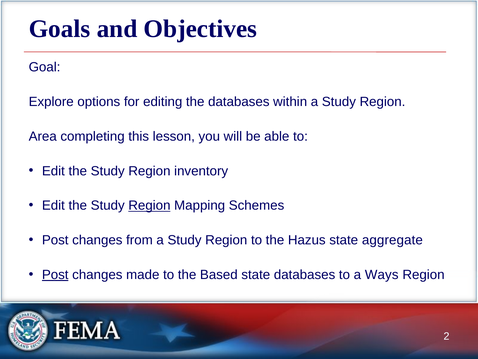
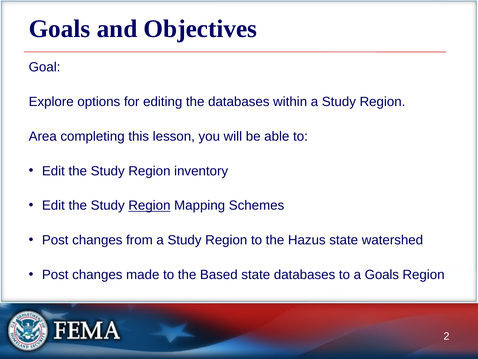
aggregate: aggregate -> watershed (392, 240)
Post underline: present -> none (55, 274)
a Ways: Ways -> Goals (382, 274)
